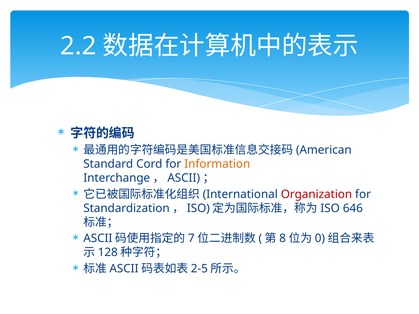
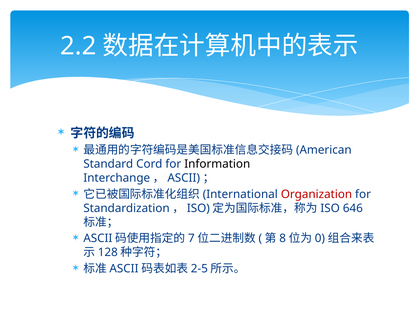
Information colour: orange -> black (217, 164)
